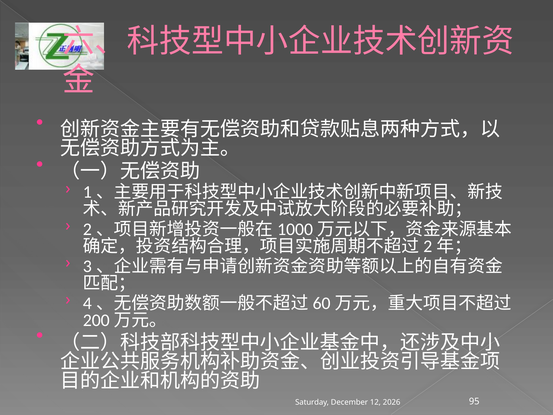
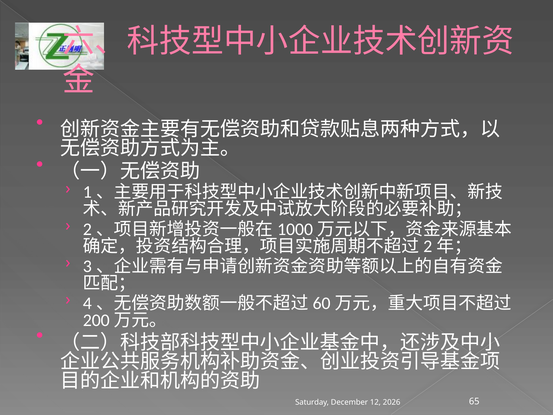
95: 95 -> 65 (474, 401)
